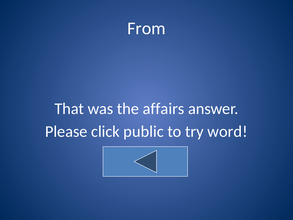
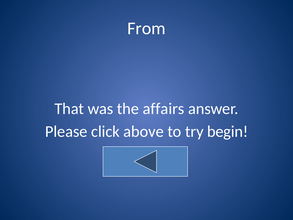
public: public -> above (144, 131)
word: word -> begin (228, 131)
